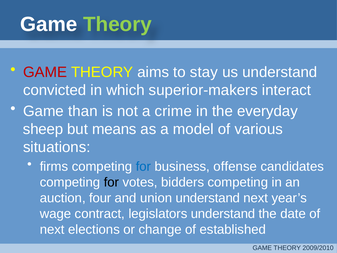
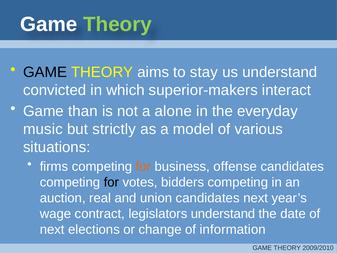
GAME colour: red -> black (45, 72)
crime: crime -> alone (173, 111)
sheep: sheep -> music (43, 129)
means: means -> strictly (114, 129)
for colour: blue -> orange (143, 166)
four: four -> real (100, 198)
union understand: understand -> candidates (208, 198)
established: established -> information (233, 229)
